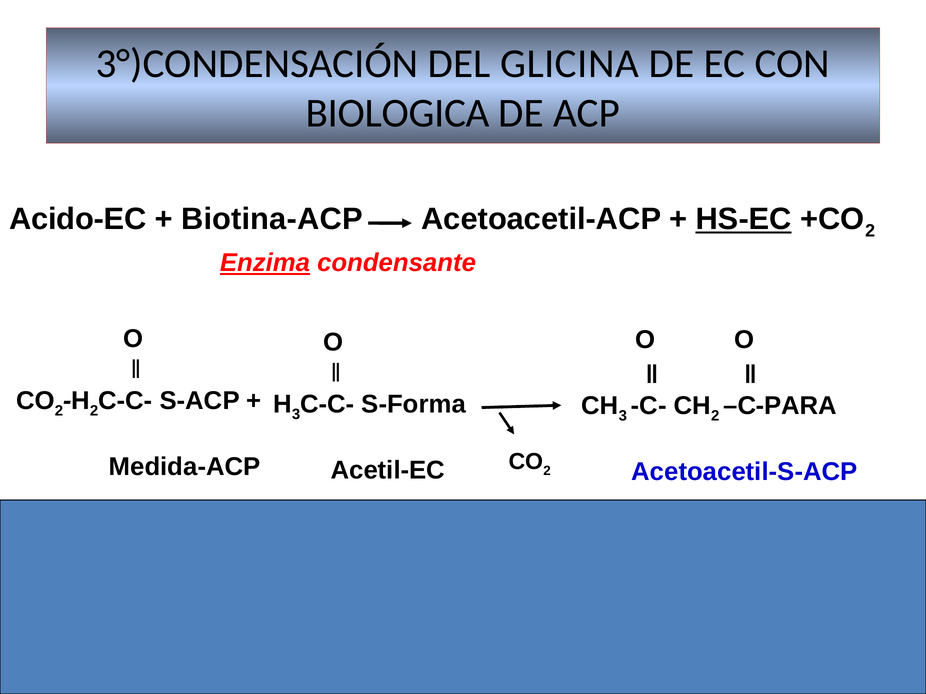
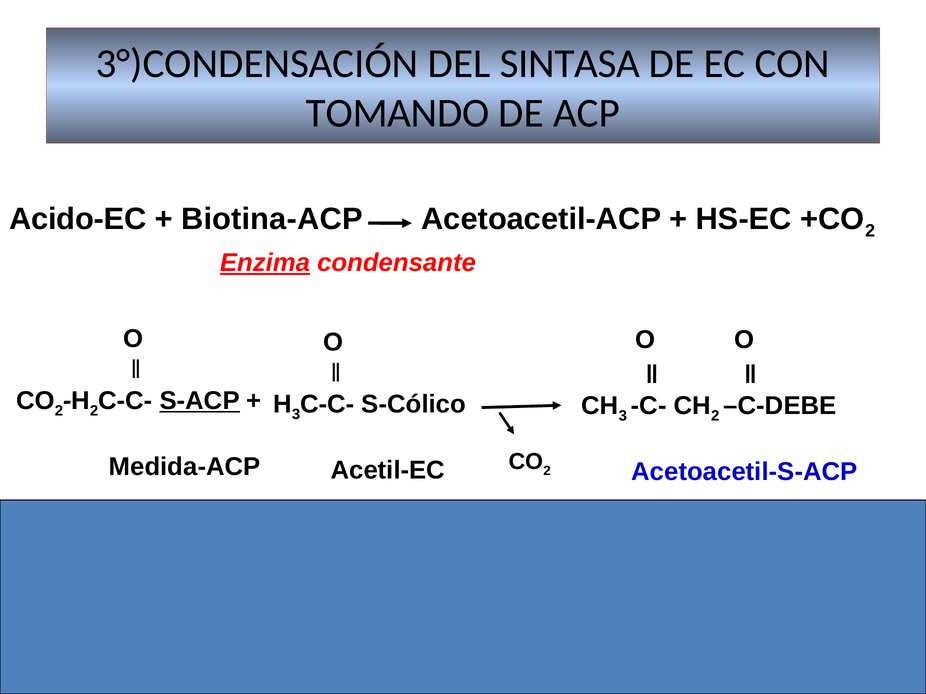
GLICINA: GLICINA -> SINTASA (570, 64)
BIOLOGICA: BIOLOGICA -> TOMANDO (398, 113)
HS-EC underline: present -> none (744, 219)
S-ACP underline: none -> present (200, 401)
S-Forma: S-Forma -> S-Cólico (414, 404)
C-PARA: C-PARA -> C-DEBE (780, 406)
